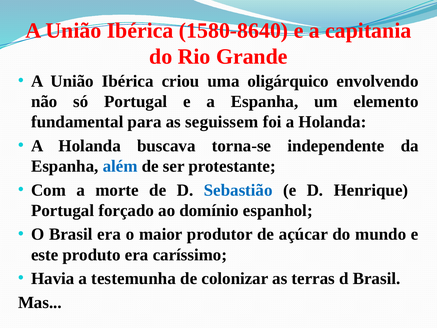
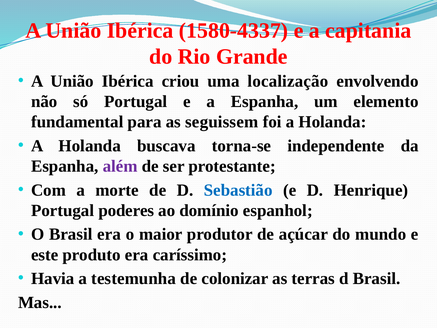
1580-8640: 1580-8640 -> 1580-4337 (234, 30)
oligárquico: oligárquico -> localização (288, 81)
além colour: blue -> purple (120, 166)
forçado: forçado -> poderes (126, 210)
